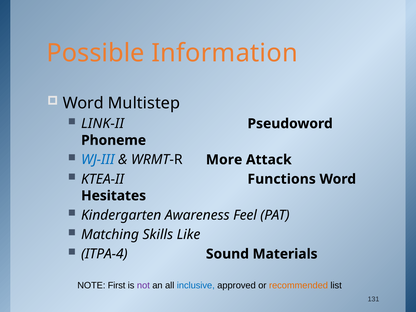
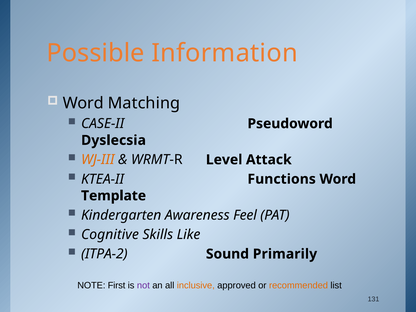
Multistep: Multistep -> Matching (144, 103)
LINK-II: LINK-II -> CASE-II (103, 124)
Phoneme: Phoneme -> Dyslecsia (114, 140)
WJ-III colour: blue -> orange (98, 160)
More: More -> Level (224, 160)
Hesitates: Hesitates -> Template (114, 196)
Matching: Matching -> Cognitive (110, 235)
ITPA-4: ITPA-4 -> ITPA-2 (104, 254)
Materials: Materials -> Primarily (285, 254)
inclusive colour: blue -> orange (196, 286)
